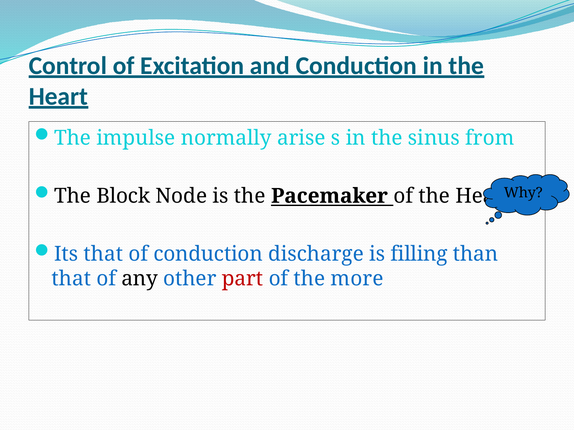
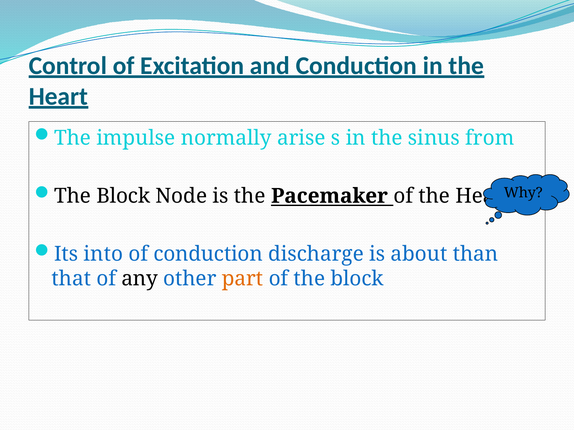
Its that: that -> into (103, 254)
filling: filling -> about (419, 254)
part colour: red -> orange (243, 279)
of the more: more -> block (357, 279)
